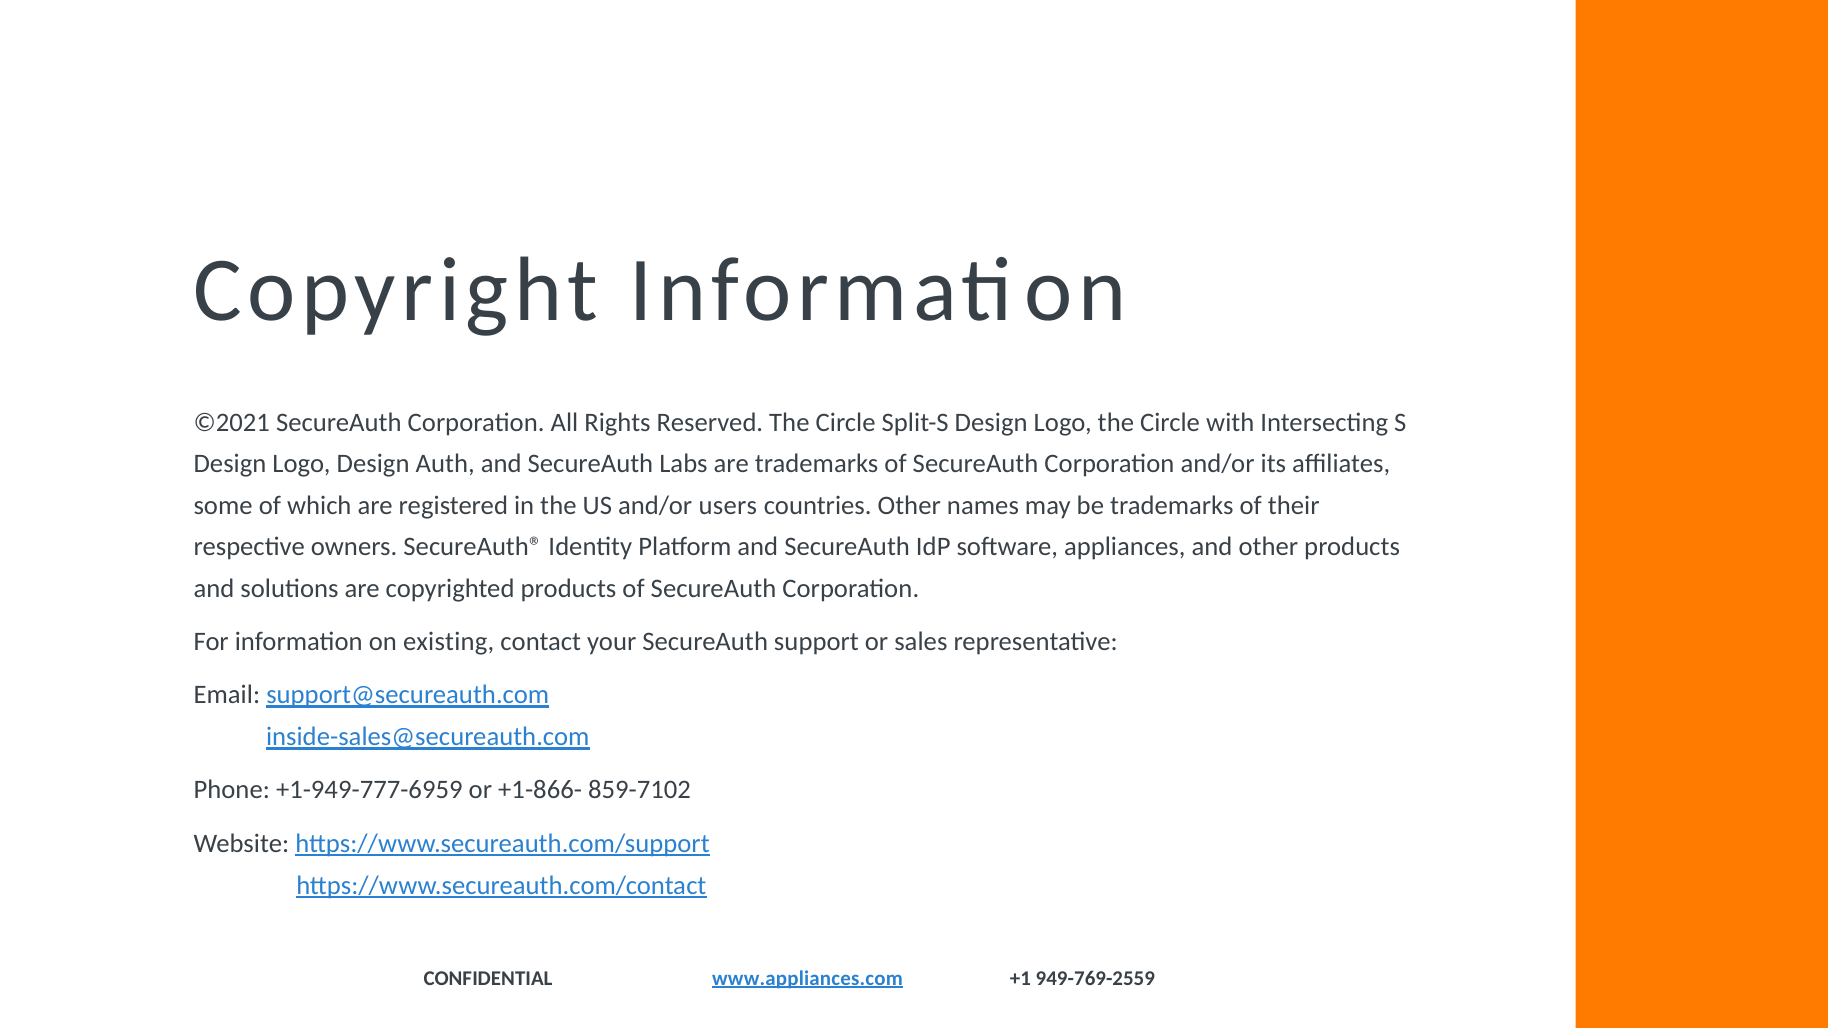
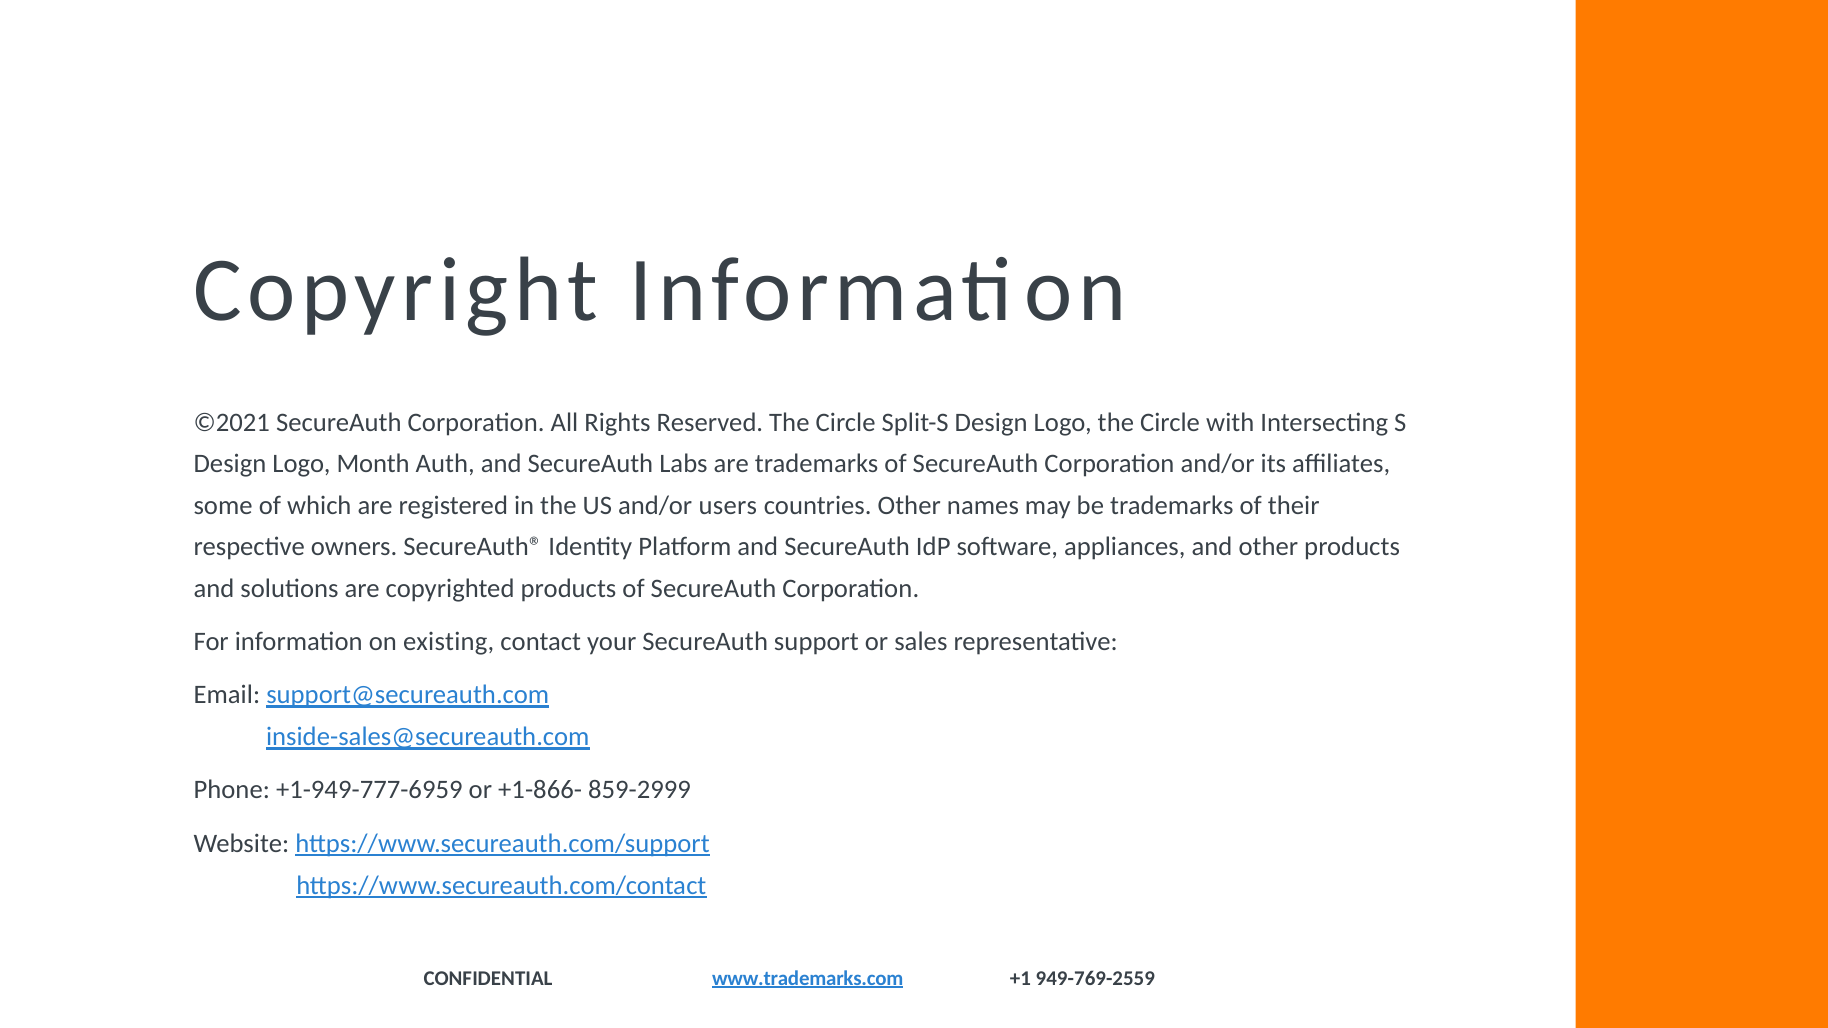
Logo Design: Design -> Month (373, 464)
859-7102: 859-7102 -> 859-2999 (639, 790)
www.appliances.com: www.appliances.com -> www.trademarks.com (808, 978)
